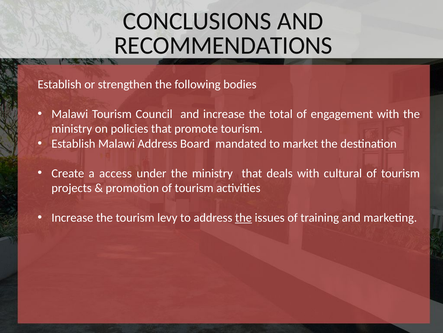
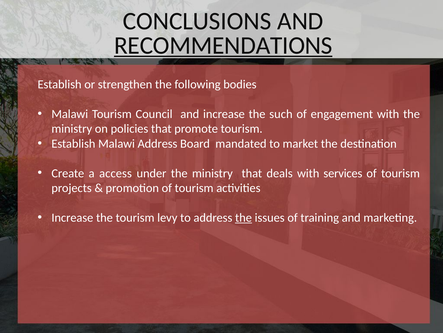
RECOMMENDATIONS underline: none -> present (223, 45)
total: total -> such (281, 114)
cultural: cultural -> services (343, 173)
